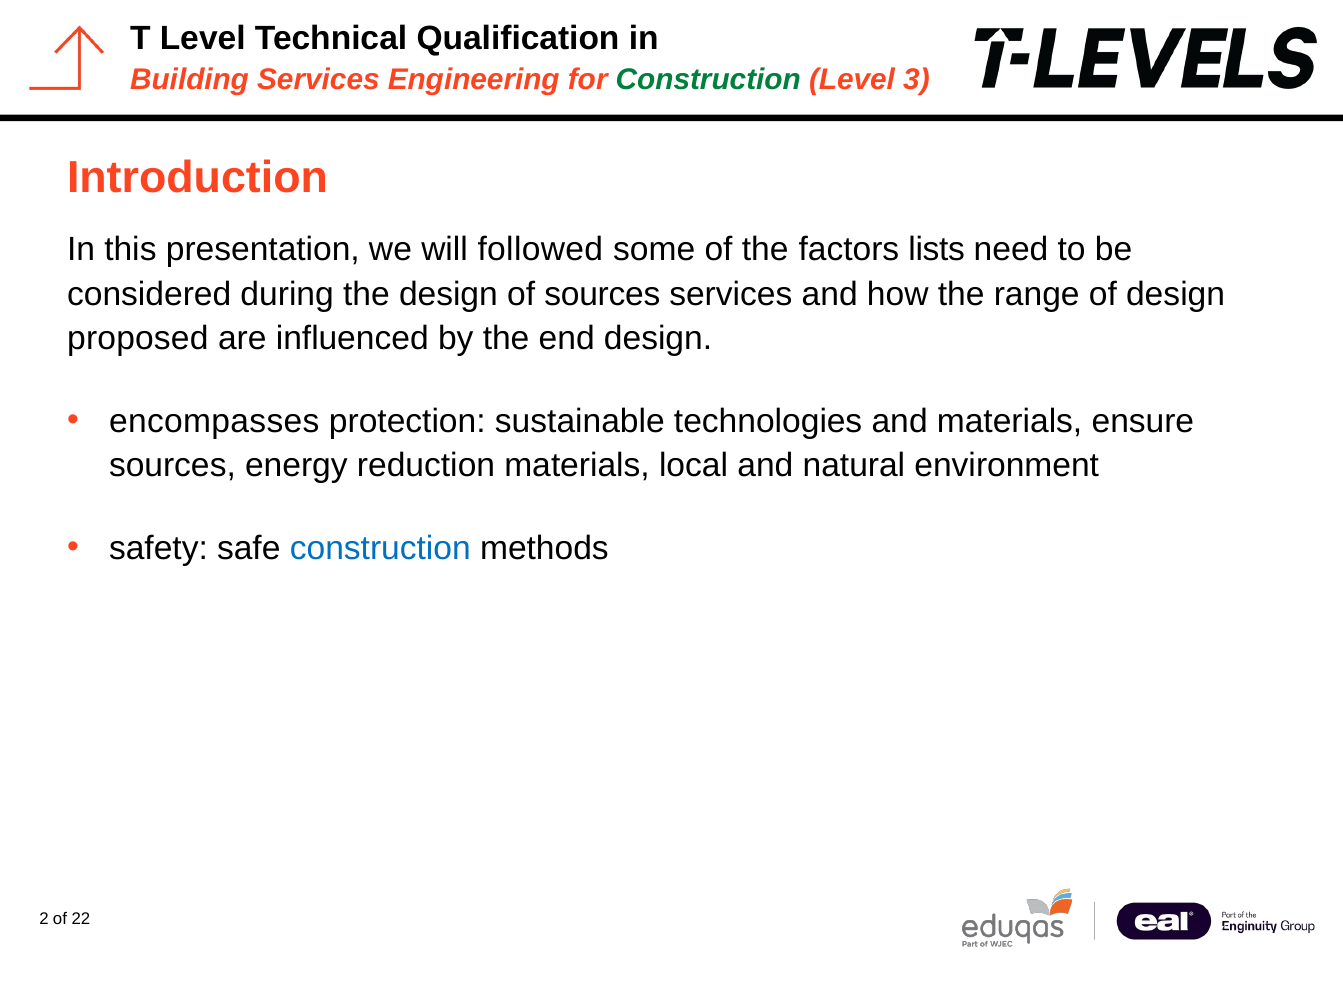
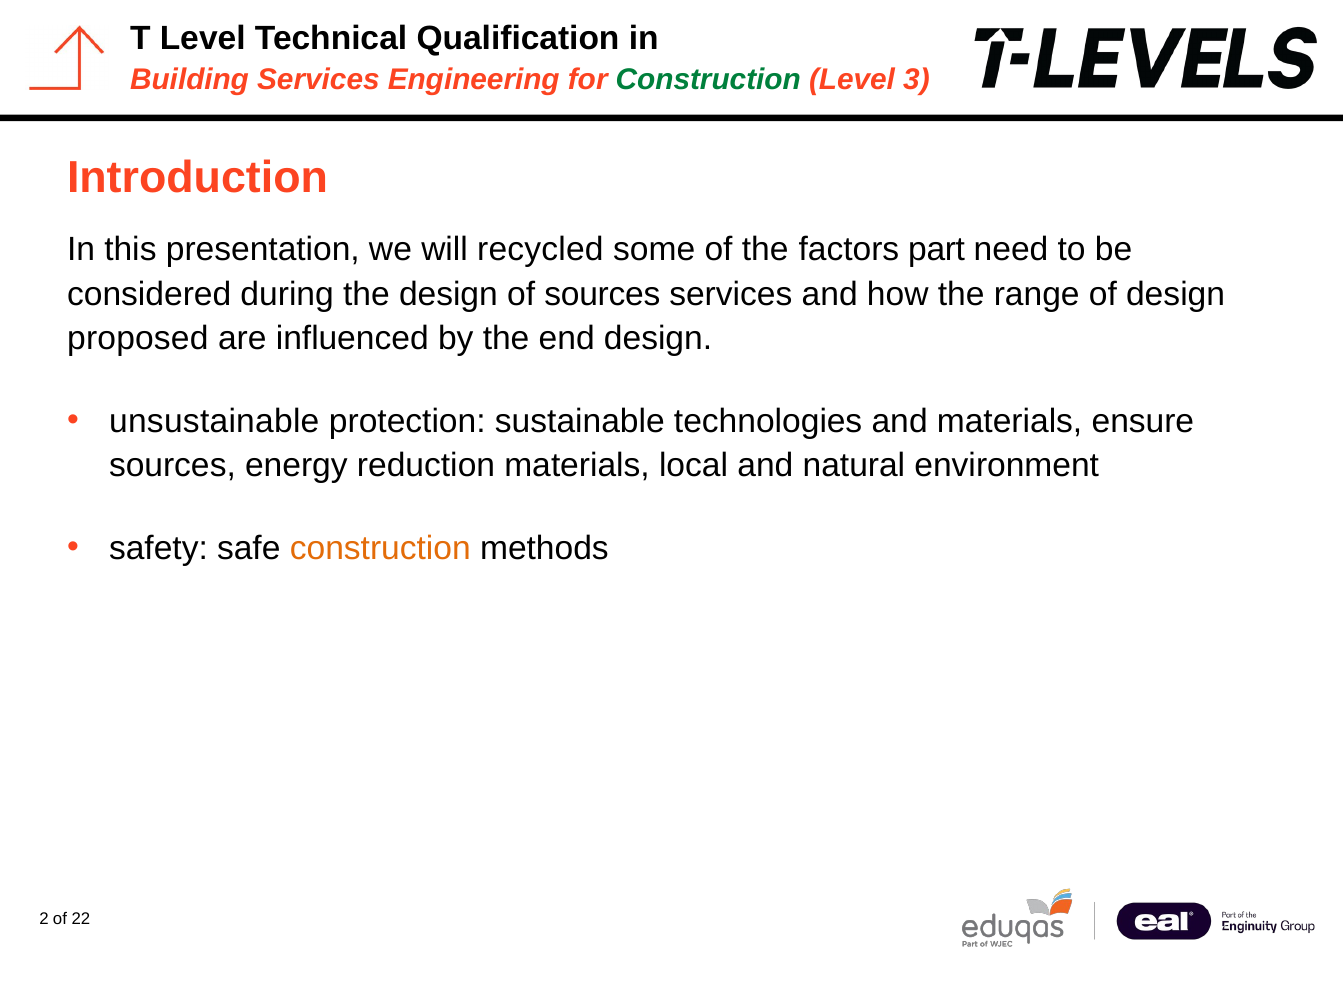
followed: followed -> recycled (540, 249)
lists: lists -> part (937, 249)
encompasses: encompasses -> unsustainable (214, 421)
construction colour: blue -> orange (380, 548)
